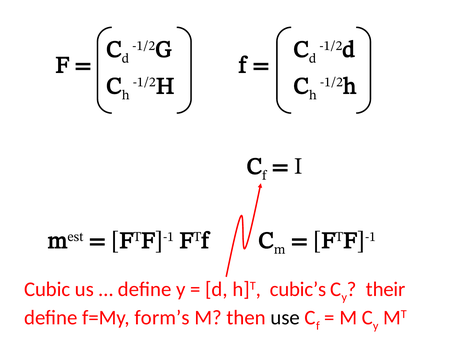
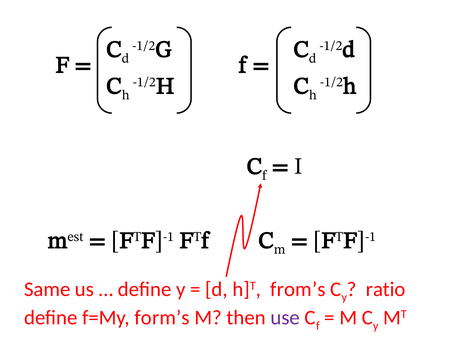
Cubic: Cubic -> Same (47, 289)
cubic’s: cubic’s -> from’s (298, 289)
their: their -> ratio (386, 289)
use colour: black -> purple (285, 318)
